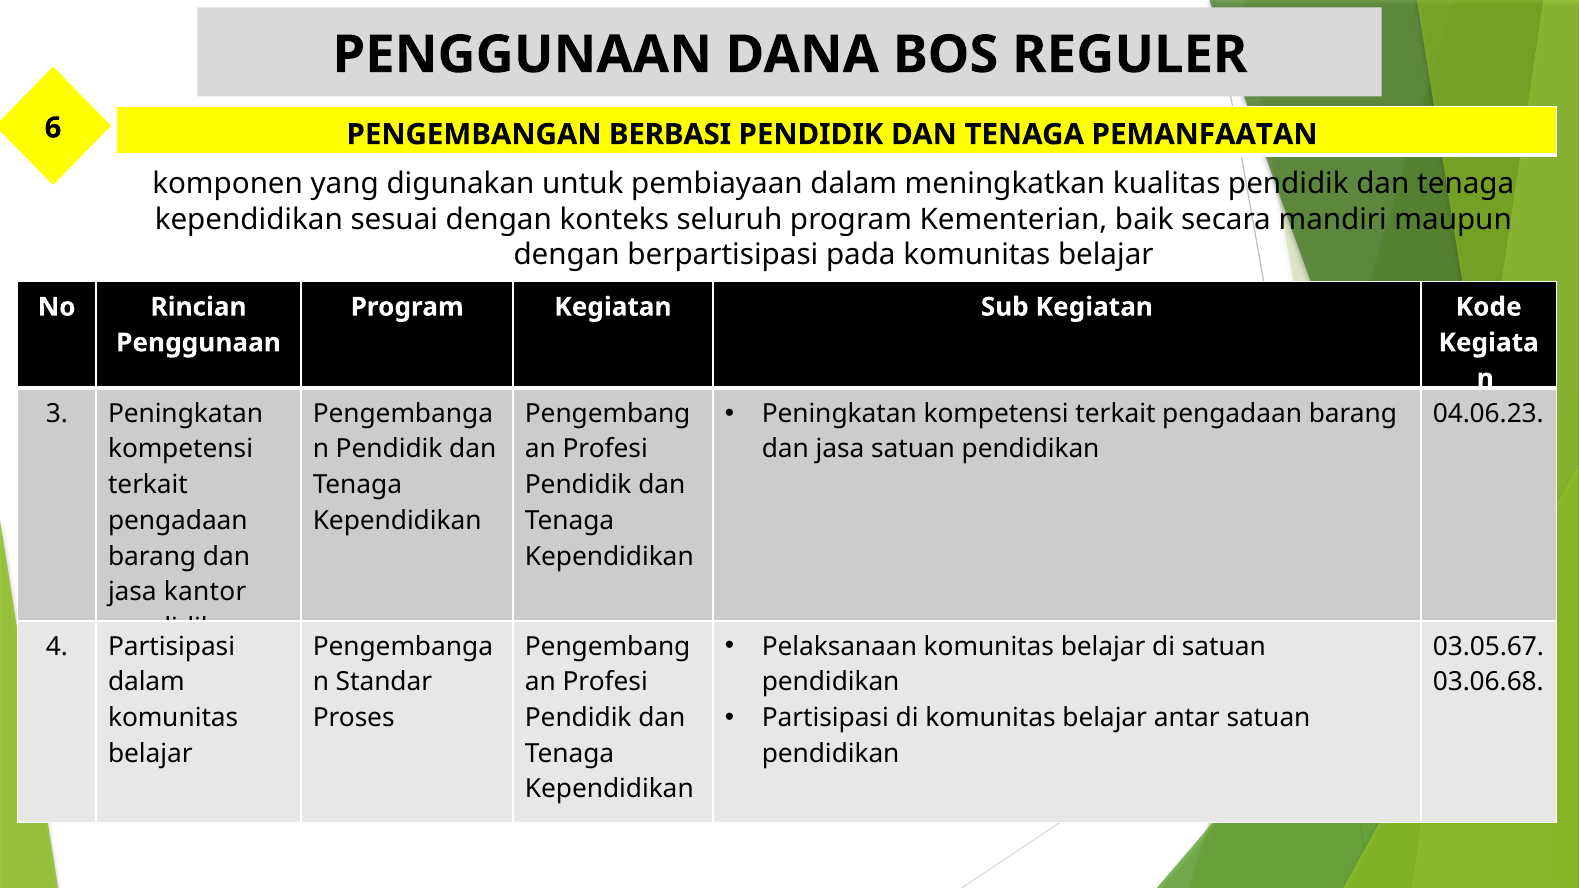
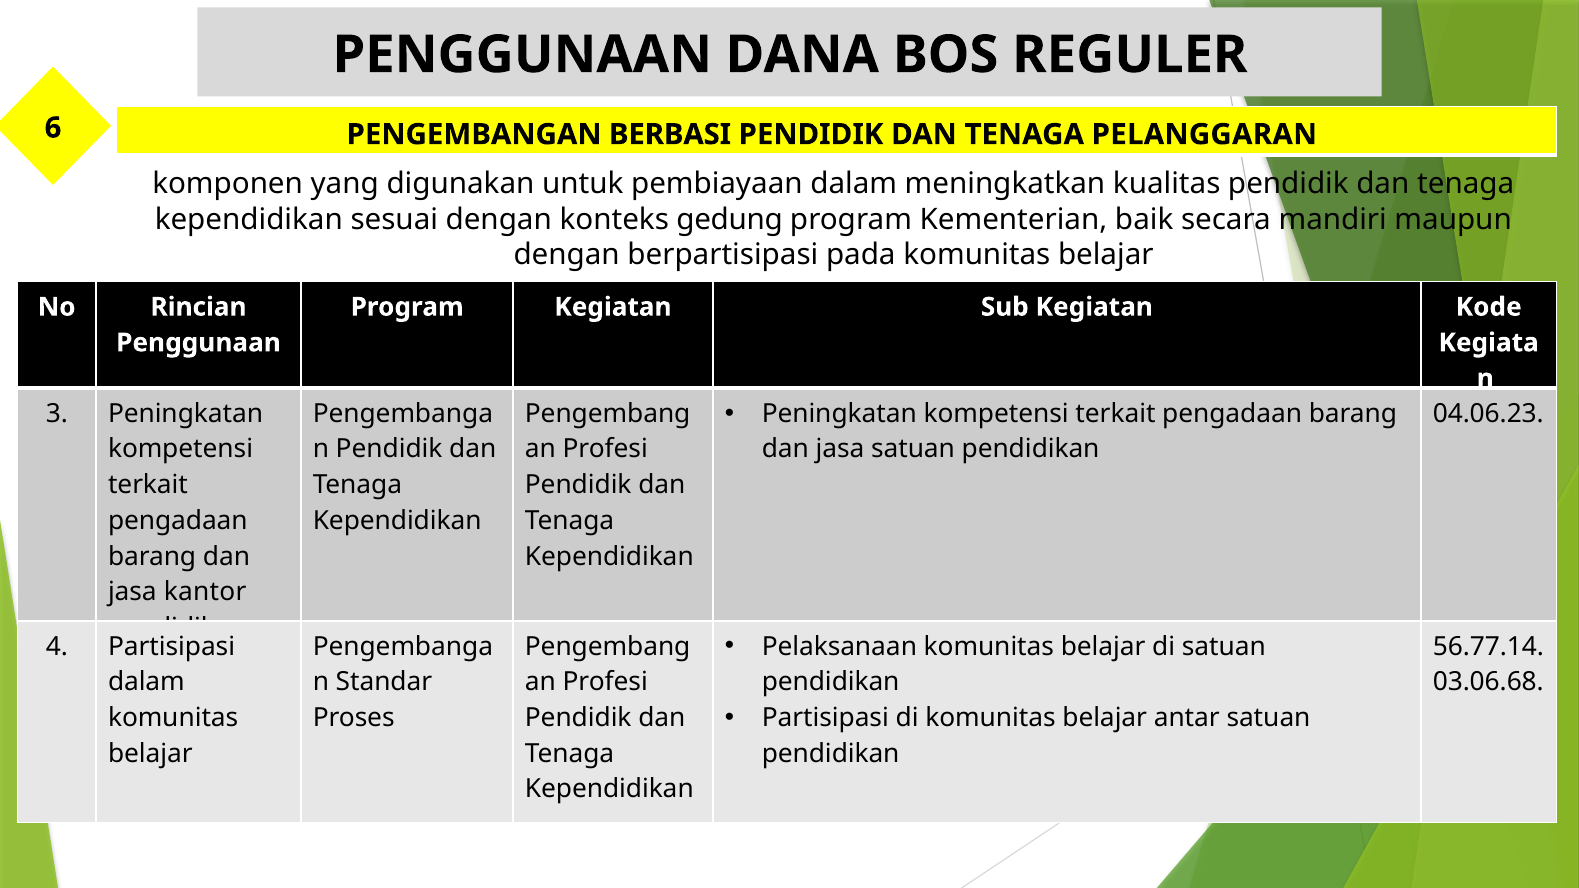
PEMANFAATAN: PEMANFAATAN -> PELANGGARAN (1204, 134)
seluruh: seluruh -> gedung (730, 220)
03.05.67: 03.05.67 -> 56.77.14 (1488, 646)
